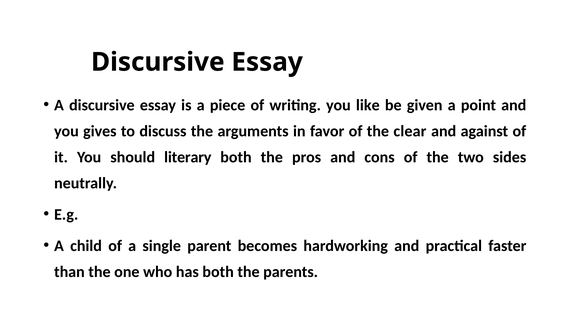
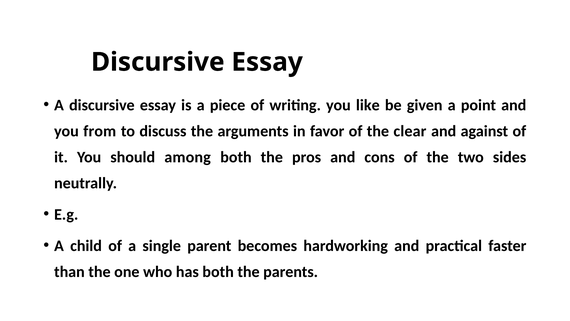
gives: gives -> from (100, 131)
literary: literary -> among (188, 157)
